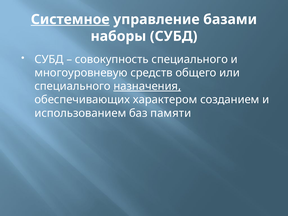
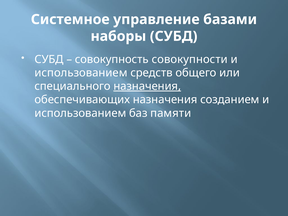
Системное underline: present -> none (70, 19)
совокупность специального: специального -> совокупности (190, 59)
многоуровневую: многоуровневую -> использованием (81, 73)
обеспечивающих характером: характером -> назначения (165, 100)
